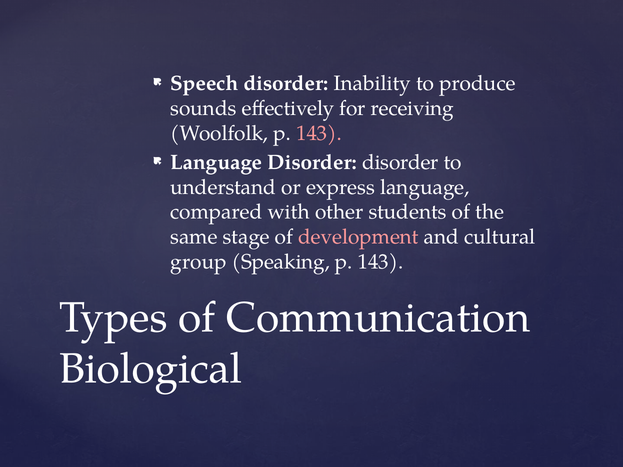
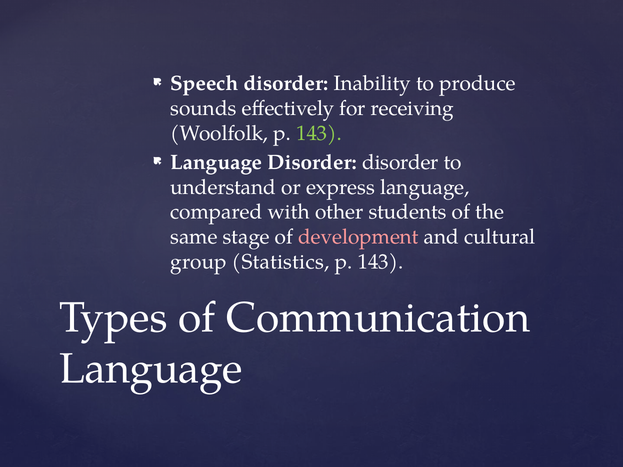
143 colour: pink -> light green (319, 133)
Speaking: Speaking -> Statistics (281, 262)
Biological: Biological -> Language (151, 369)
